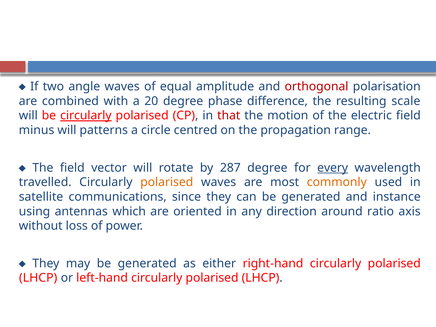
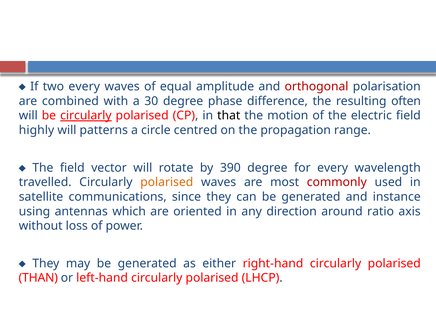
two angle: angle -> every (84, 87)
20: 20 -> 30 (151, 101)
scale: scale -> often (406, 101)
that colour: red -> black (229, 116)
minus: minus -> highly (37, 130)
287: 287 -> 390 (230, 168)
every underline: present -> none (333, 168)
commonly colour: orange -> red (337, 182)
LHCP: LHCP -> THAN (38, 278)
